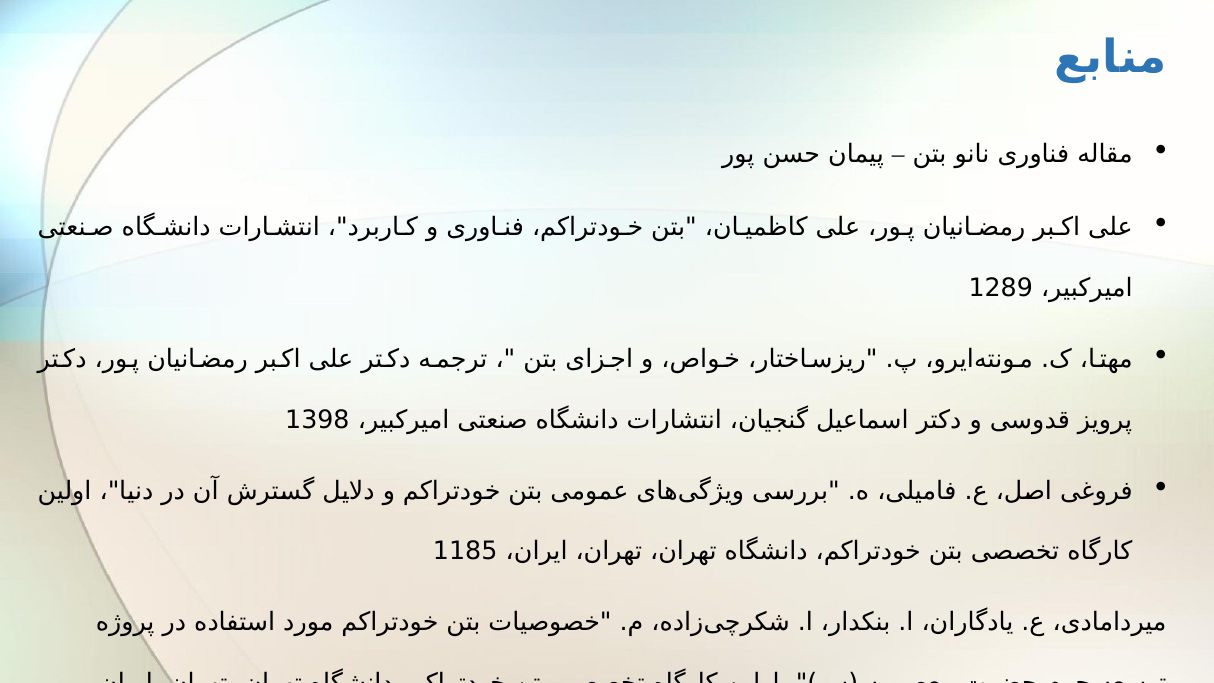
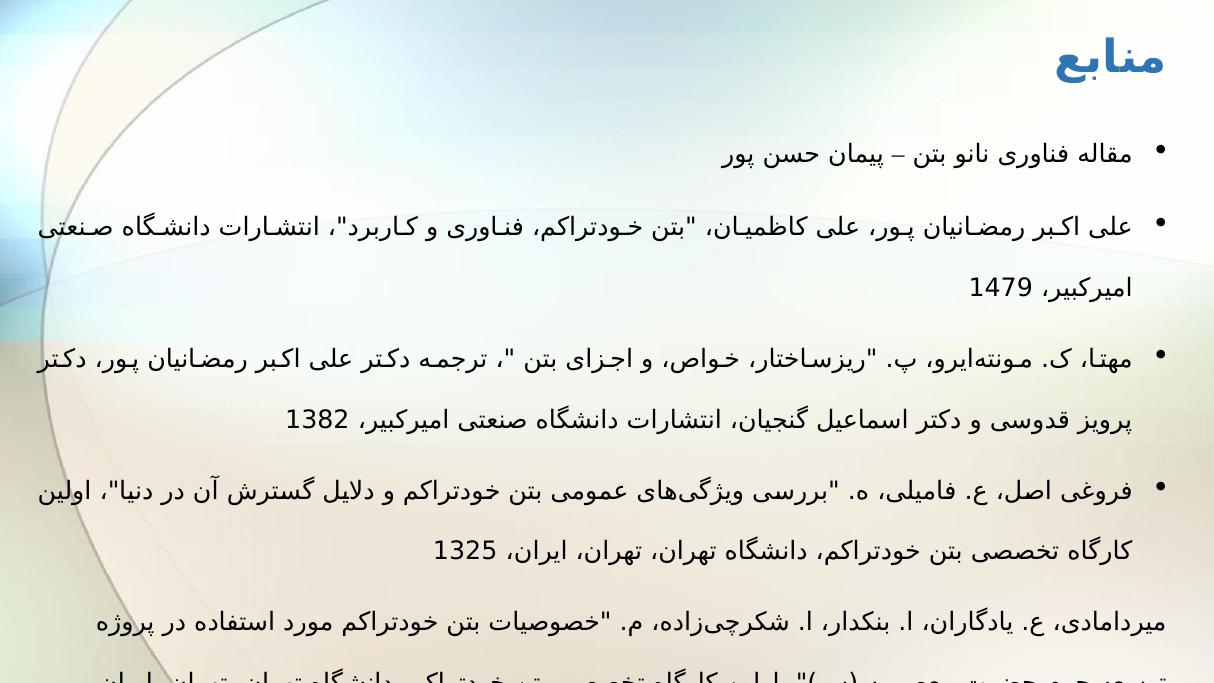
1289: 1289 -> 1479 (1001, 288)
1398: 1398 -> 1382 (317, 420)
1185: 1185 -> 1325 (465, 551)
